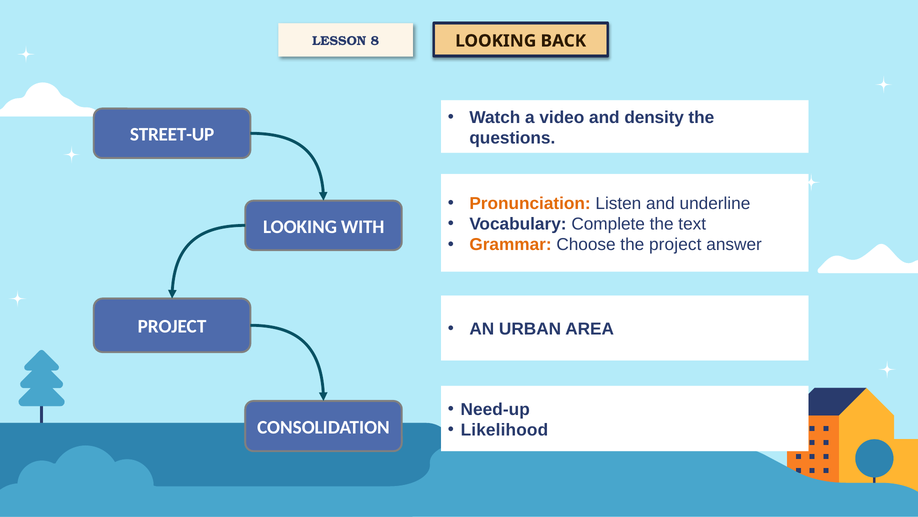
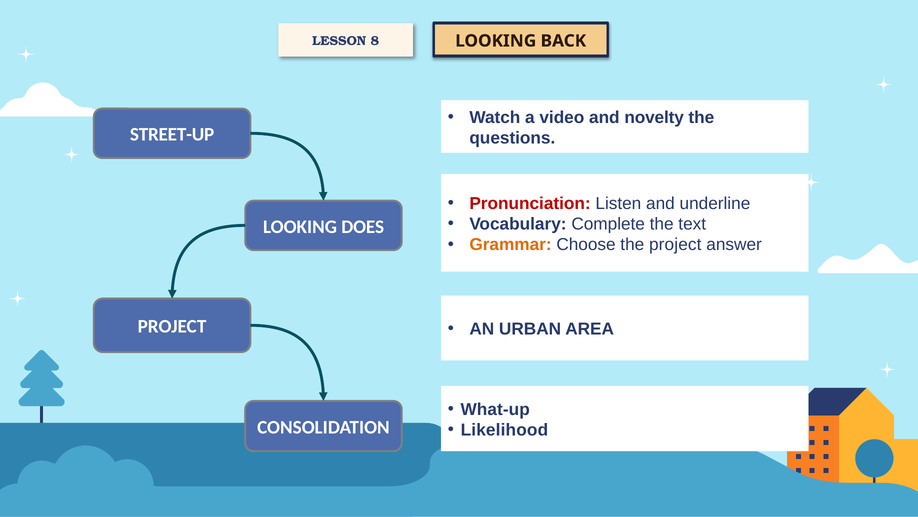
density: density -> novelty (654, 117)
Pronunciation colour: orange -> red (530, 203)
WITH: WITH -> DOES (363, 226)
Need-up: Need-up -> What-up (495, 409)
